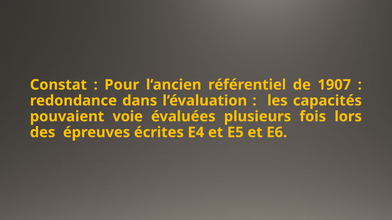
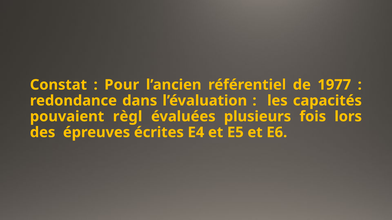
1907: 1907 -> 1977 (334, 85)
voie: voie -> règl (128, 117)
